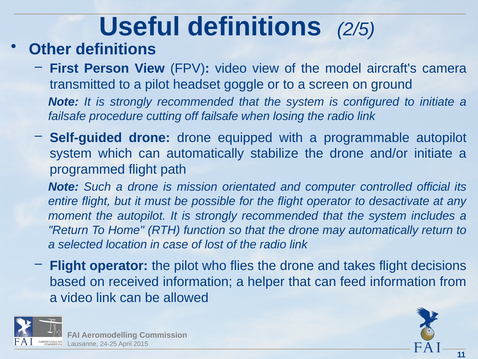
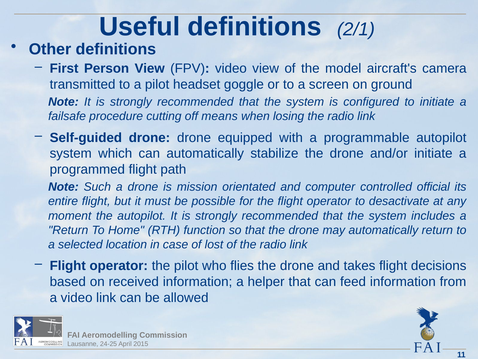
2/5: 2/5 -> 2/1 (356, 29)
off failsafe: failsafe -> means (220, 116)
